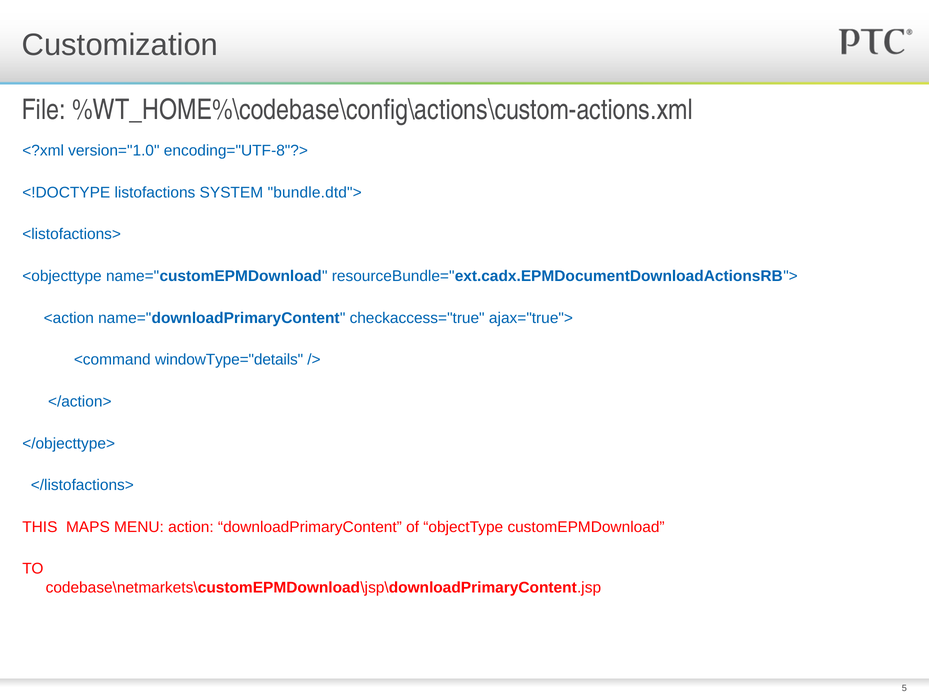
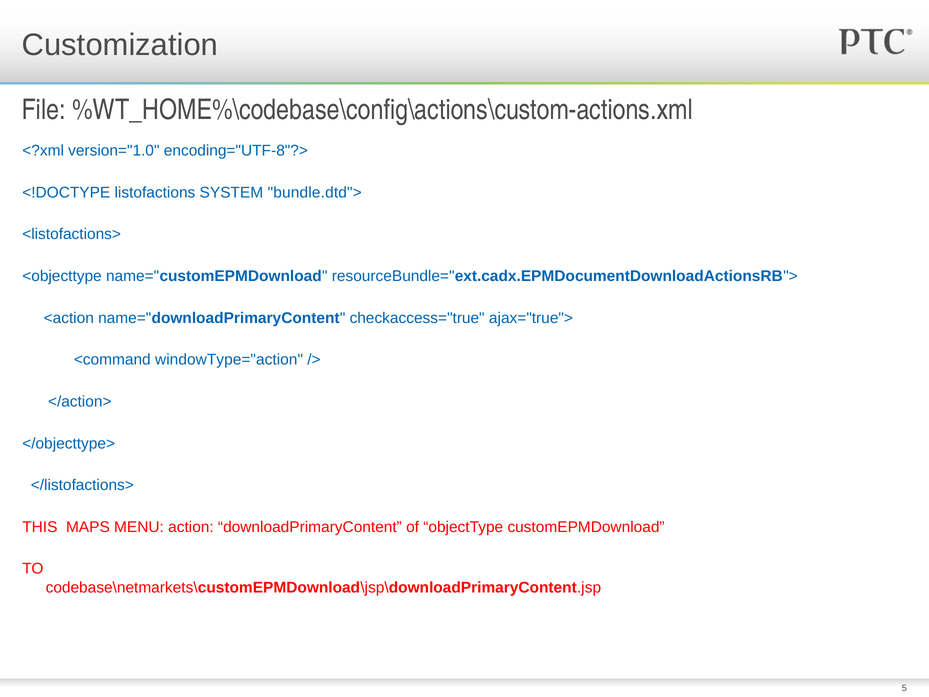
windowType="details: windowType="details -> windowType="action (229, 360)
